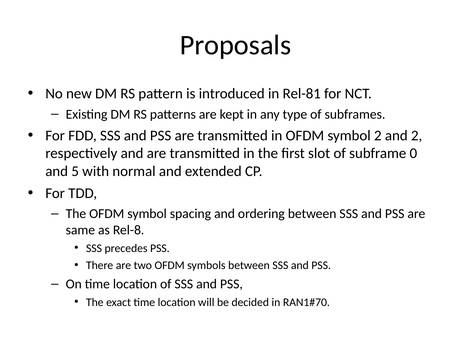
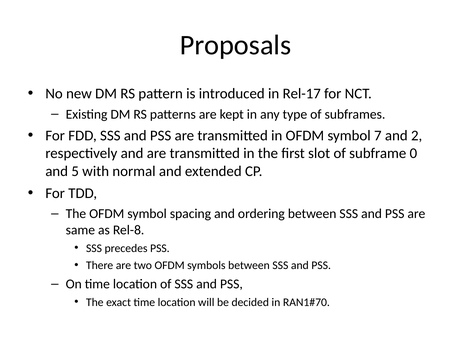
Rel-81: Rel-81 -> Rel-17 (302, 94)
symbol 2: 2 -> 7 (378, 135)
